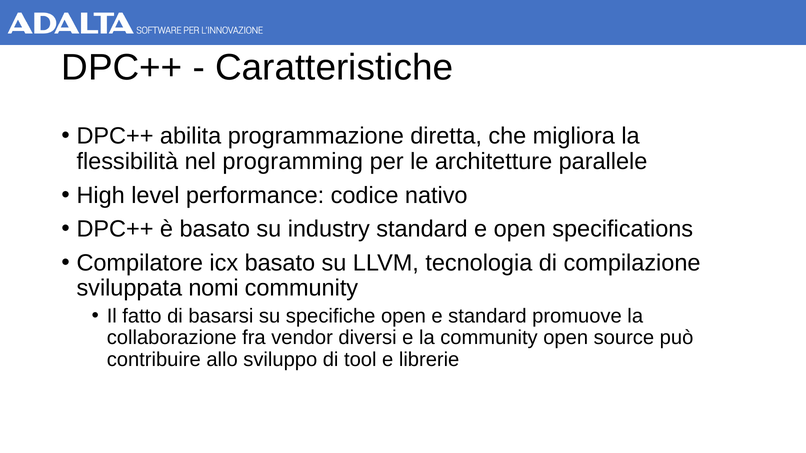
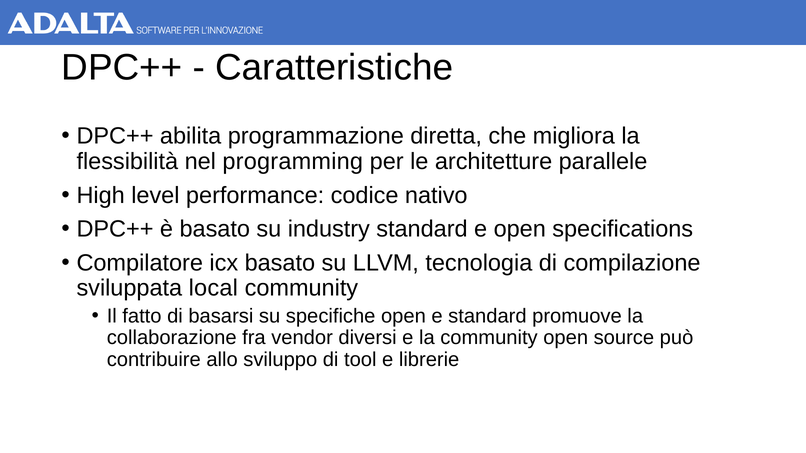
nomi: nomi -> local (213, 288)
